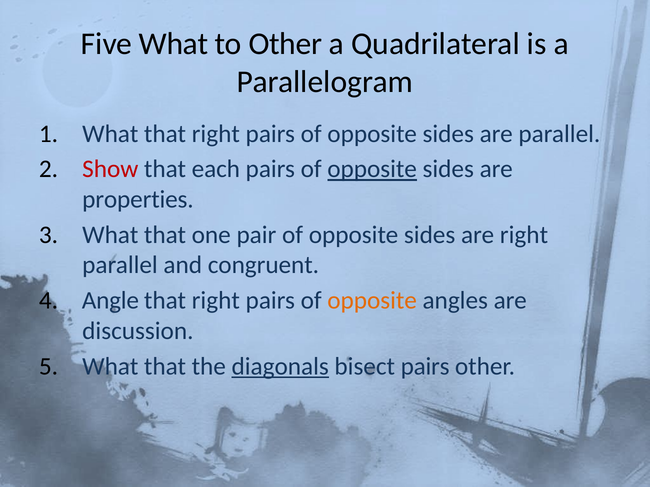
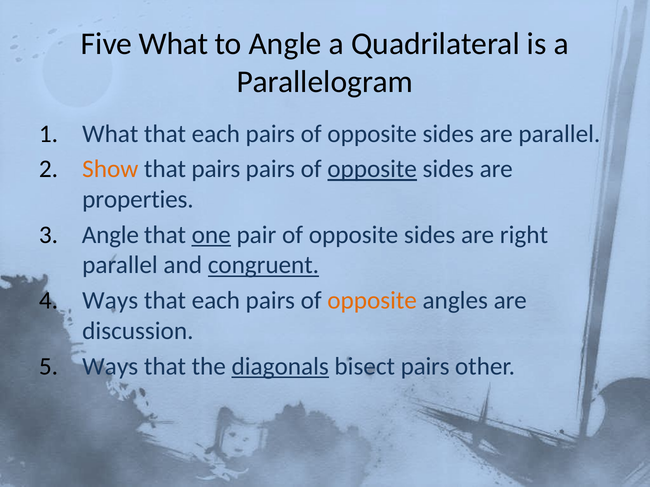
to Other: Other -> Angle (285, 44)
right: right -> each (216, 134)
Show colour: red -> orange (110, 169)
that each: each -> pairs (216, 169)
What: What -> Angle (110, 235)
one underline: none -> present (211, 235)
congruent underline: none -> present (263, 265)
Angle: Angle -> Ways (110, 301)
right: right -> each (216, 301)
What: What -> Ways (110, 367)
